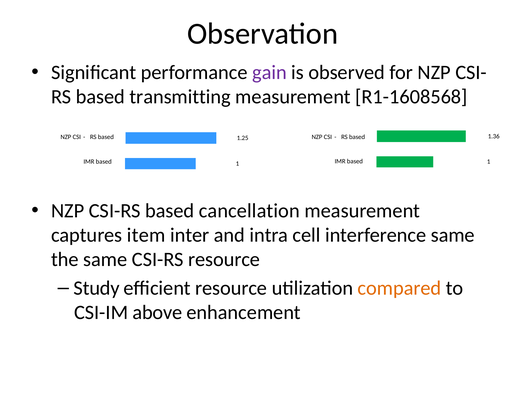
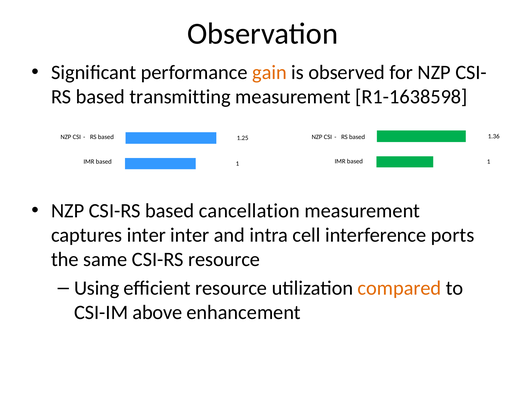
gain colour: purple -> orange (269, 72)
R1-1608568: R1-1608568 -> R1-1638598 (411, 97)
captures item: item -> inter (146, 235)
interference same: same -> ports (453, 235)
Study: Study -> Using (97, 288)
